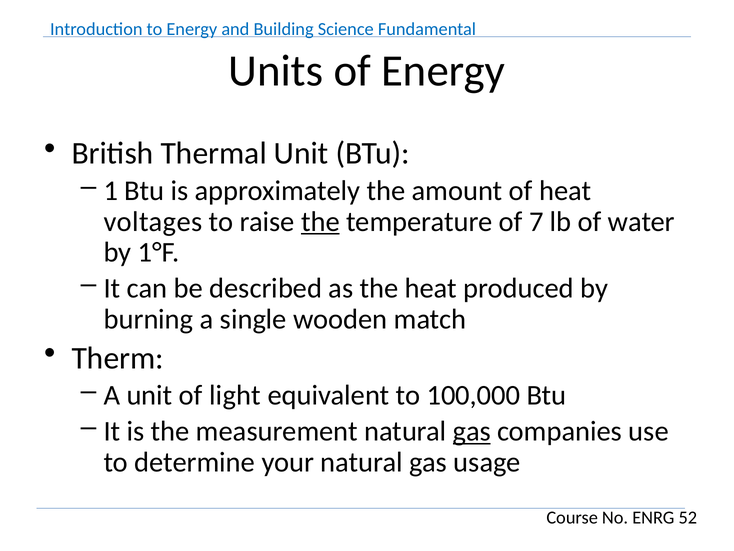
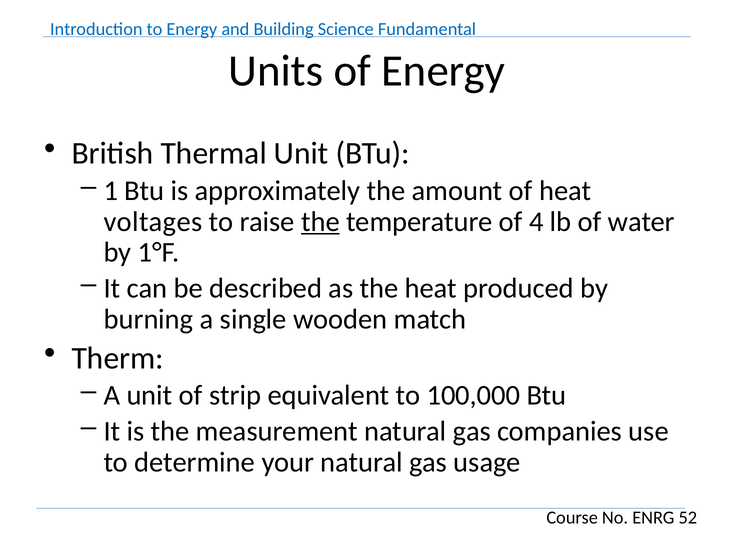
7: 7 -> 4 (536, 221)
light: light -> strip (235, 395)
gas underline: present -> none (472, 431)
